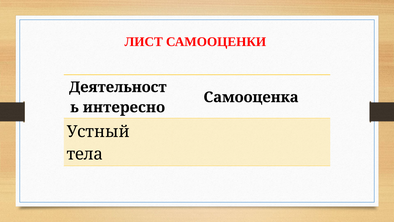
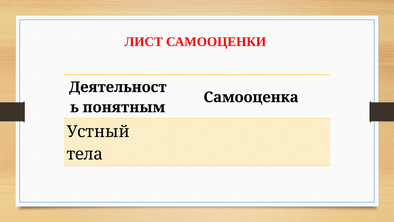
интересно: интересно -> понятным (124, 107)
